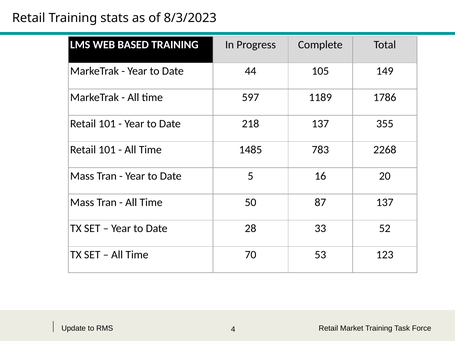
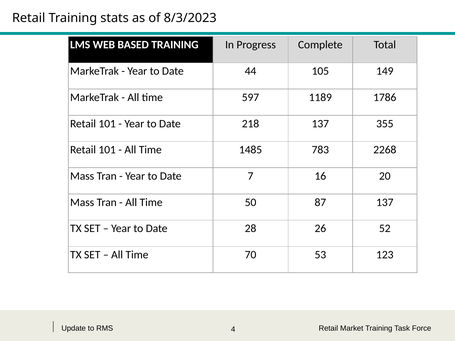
5: 5 -> 7 (251, 176)
33: 33 -> 26 (320, 229)
